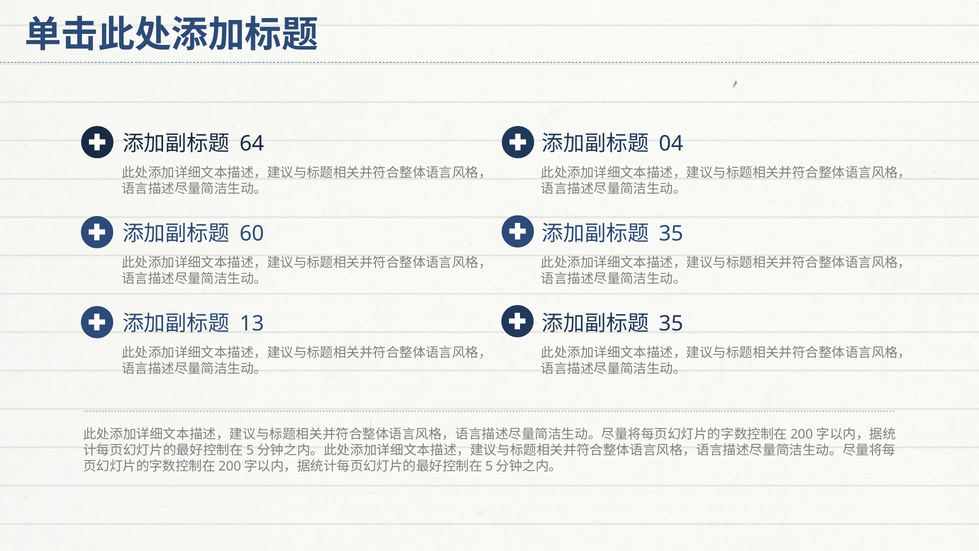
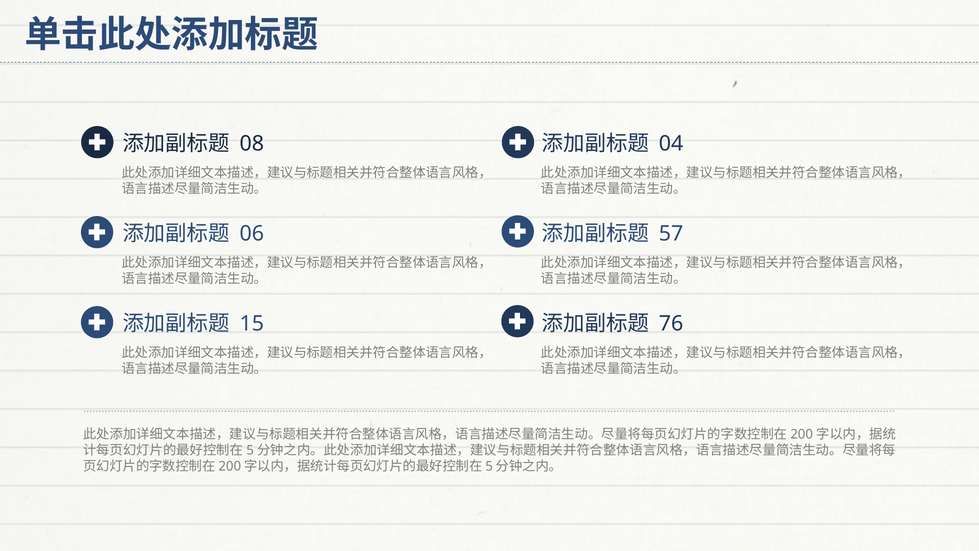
64: 64 -> 08 (252, 144)
60: 60 -> 06 (252, 234)
35: 35 -> 57 (671, 234)
13: 13 -> 15 (252, 323)
35: 35 -> 76 (671, 323)
